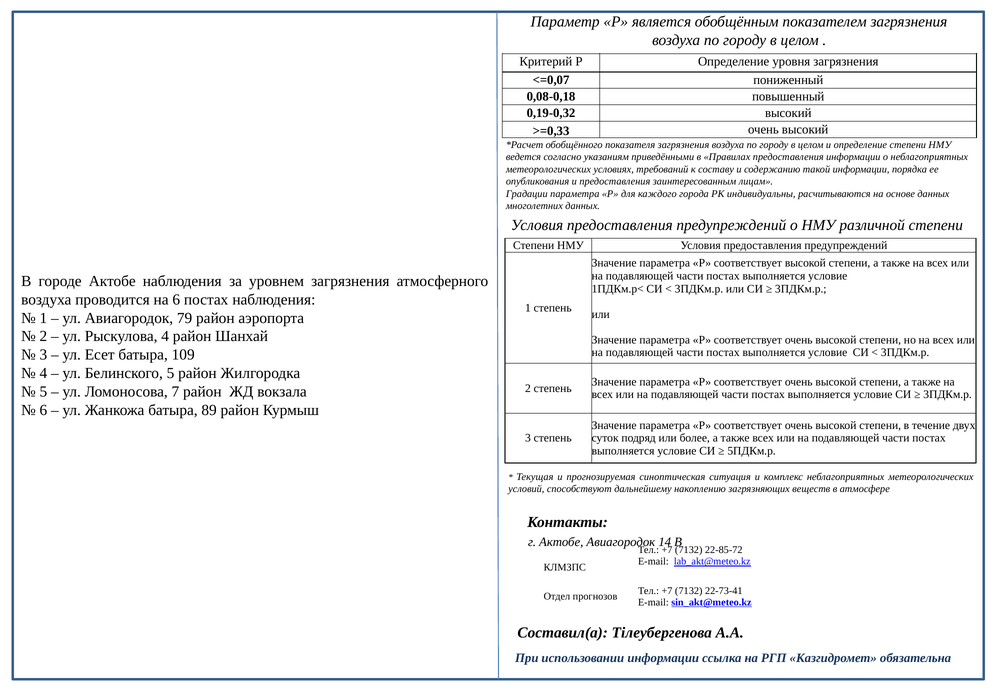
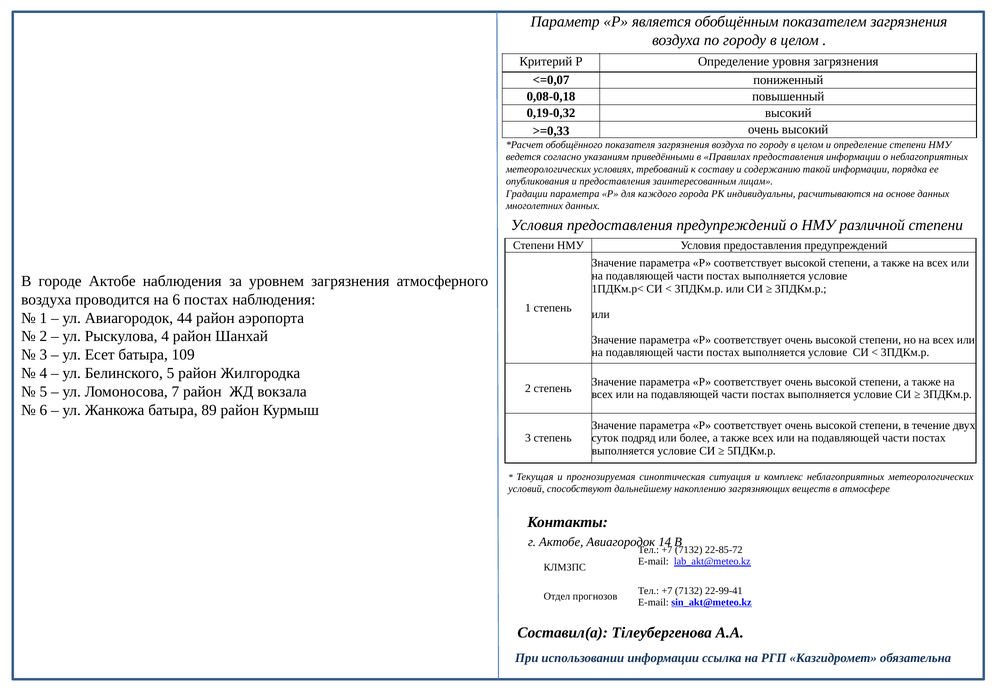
79: 79 -> 44 (185, 318)
22-73-41: 22-73-41 -> 22-99-41 (724, 590)
